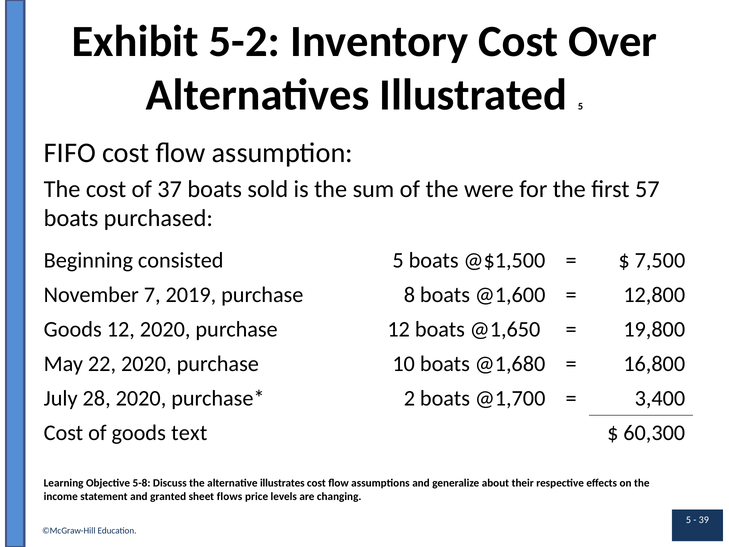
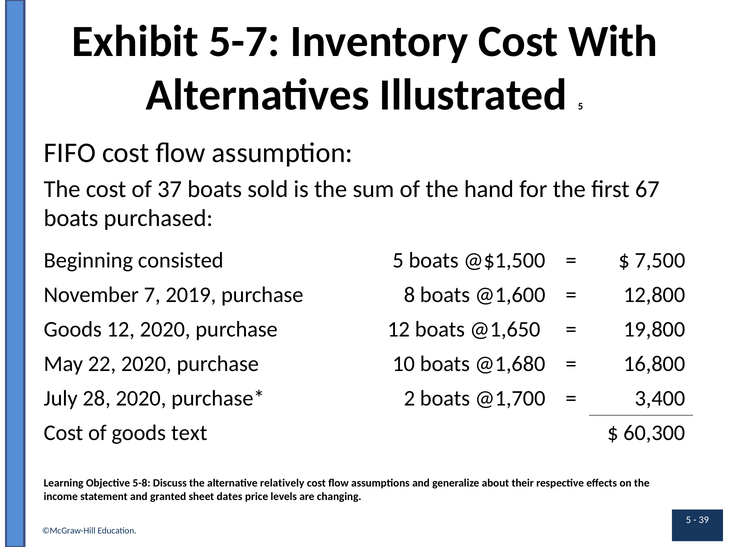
5-2: 5-2 -> 5-7 (244, 41)
Over: Over -> With (613, 41)
were: were -> hand (489, 189)
57: 57 -> 67 (647, 189)
illustrates: illustrates -> relatively (282, 483)
flows: flows -> dates (230, 496)
